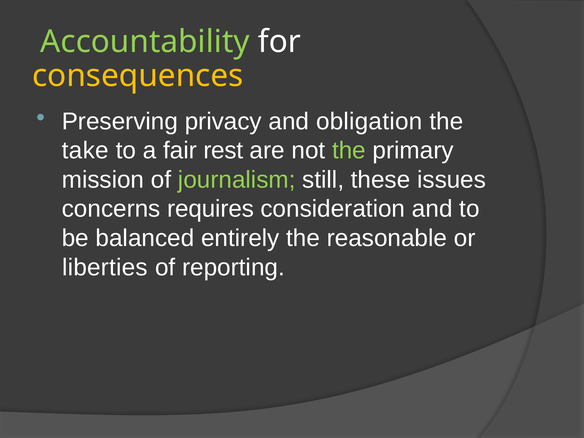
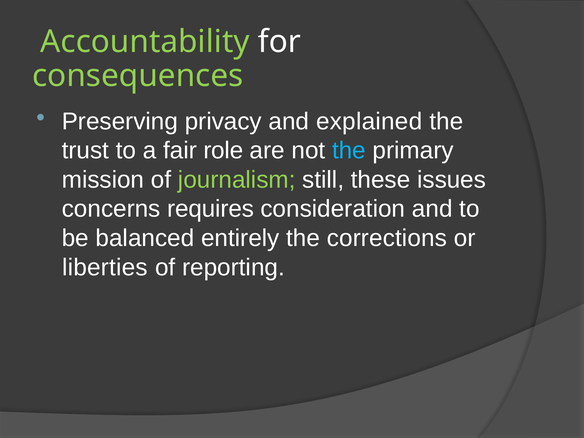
consequences colour: yellow -> light green (138, 76)
obligation: obligation -> explained (369, 121)
take: take -> trust (85, 151)
rest: rest -> role (223, 151)
the colour: light green -> light blue (349, 151)
reasonable: reasonable -> corrections (387, 238)
